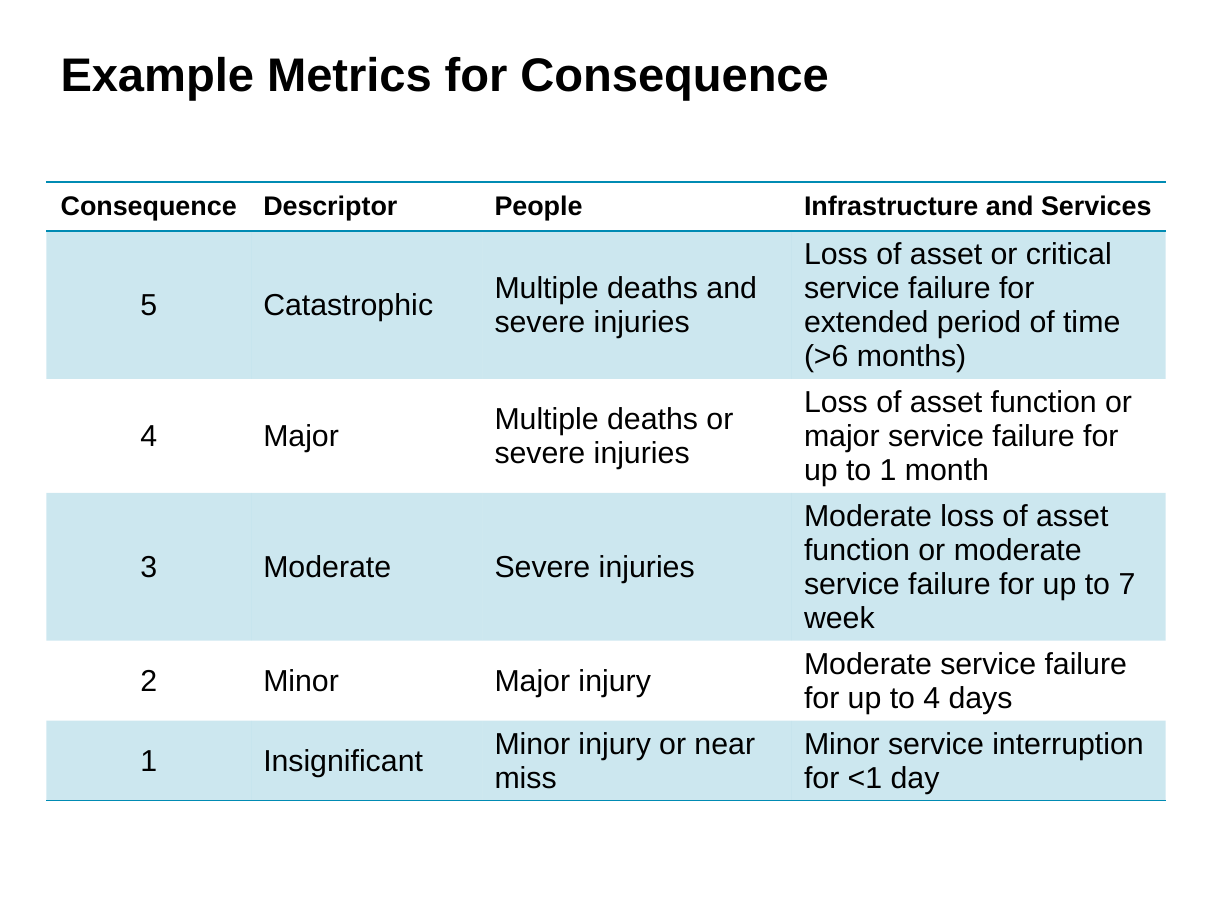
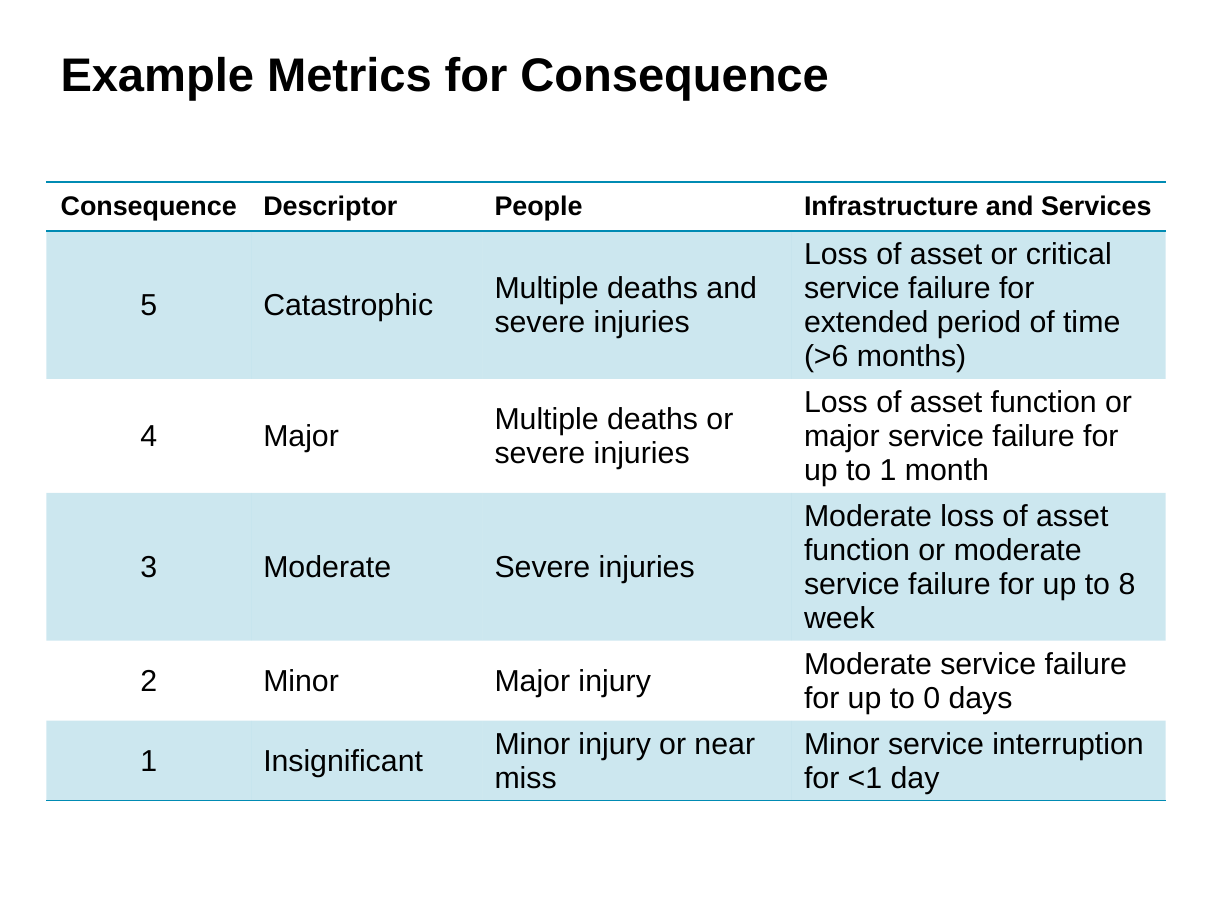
7: 7 -> 8 (1127, 584)
to 4: 4 -> 0 (932, 698)
